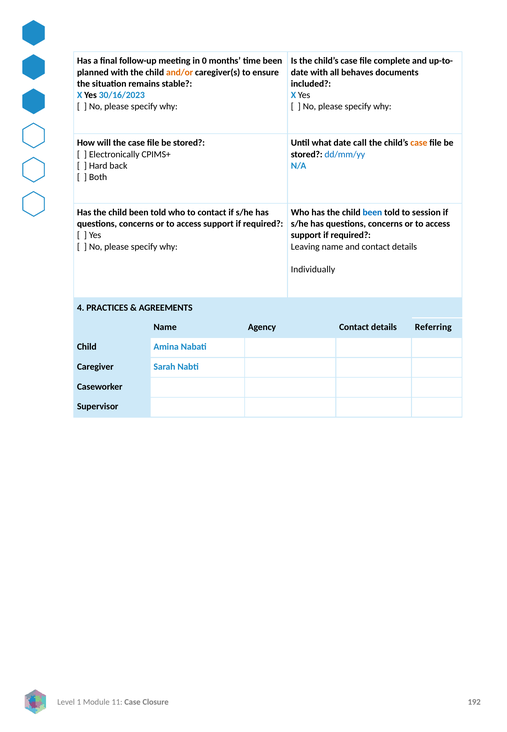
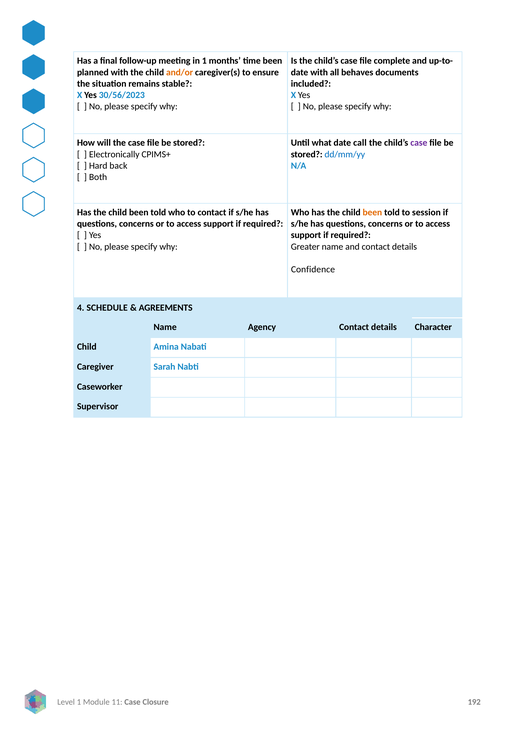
in 0: 0 -> 1 (204, 61)
30/16/2023: 30/16/2023 -> 30/56/2023 (122, 95)
case colour: orange -> purple (419, 143)
been colour: blue -> orange (372, 213)
Leaving: Leaving -> Greater (305, 247)
Individually: Individually -> Confidence (313, 269)
PRACTICES: PRACTICES -> SCHEDULE (107, 308)
Referring: Referring -> Character (433, 327)
